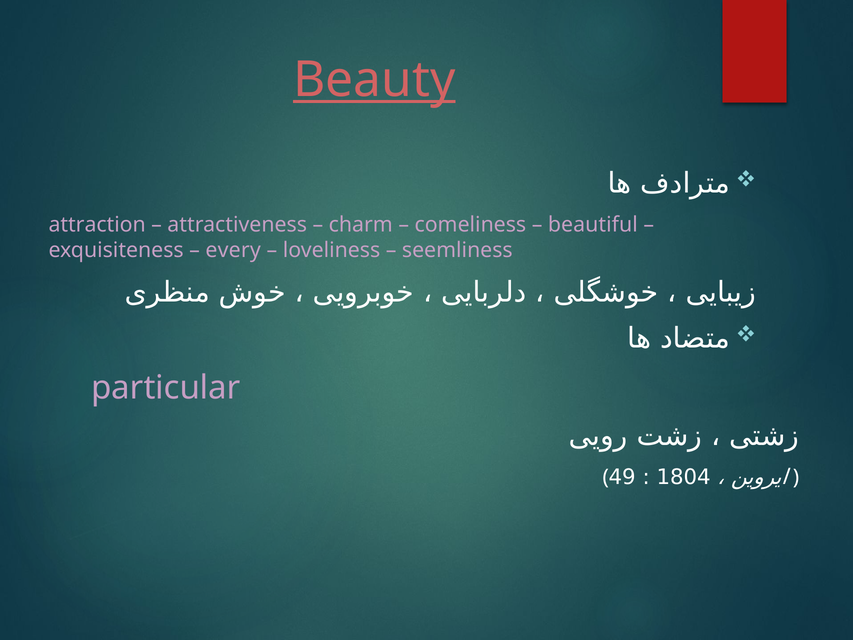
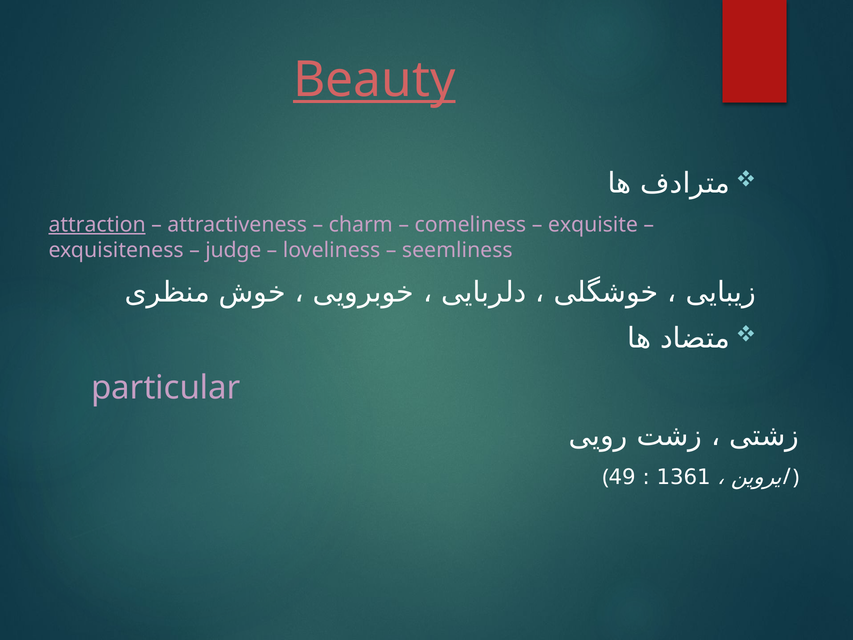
attraction underline: none -> present (97, 224)
beautiful: beautiful -> exquisite (593, 224)
every: every -> judge (233, 250)
1804: 1804 -> 1361 (684, 477)
